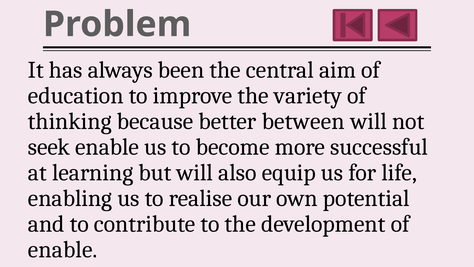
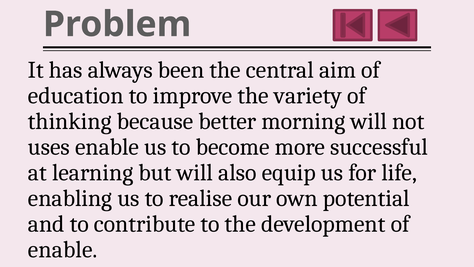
between: between -> morning (303, 121)
seek: seek -> uses (49, 147)
